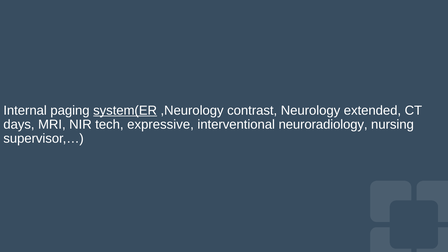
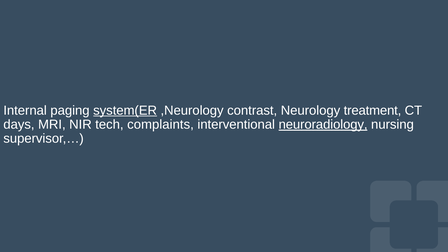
extended: extended -> treatment (373, 110)
expressive: expressive -> complaints (160, 125)
neuroradiology underline: none -> present (323, 125)
